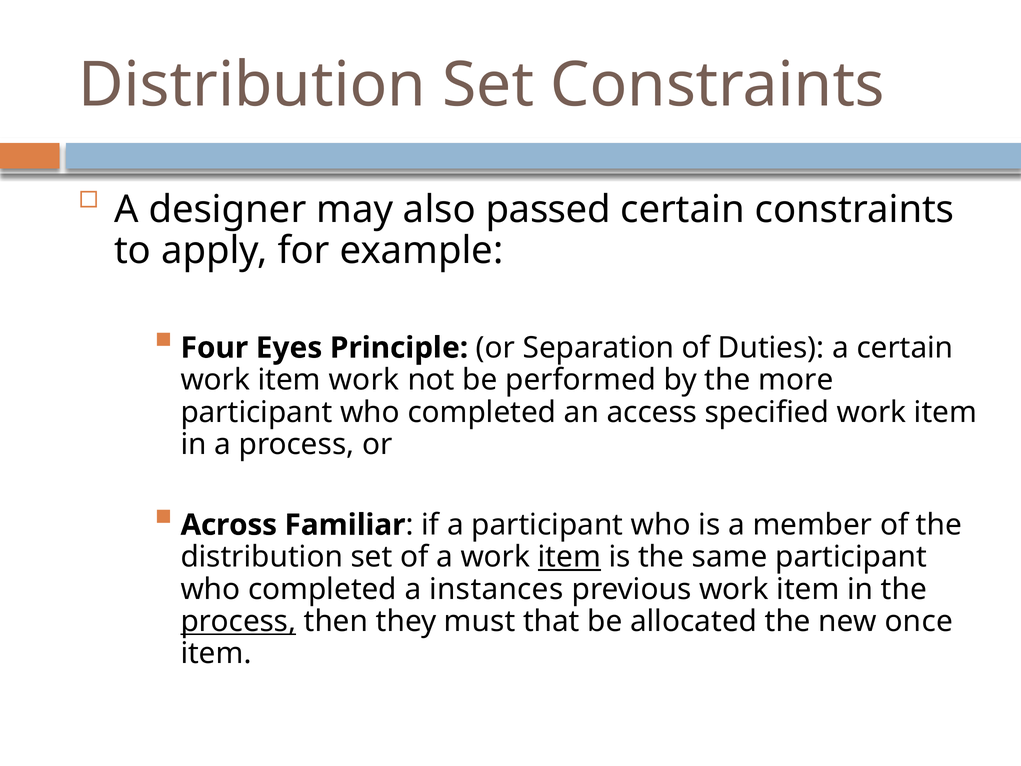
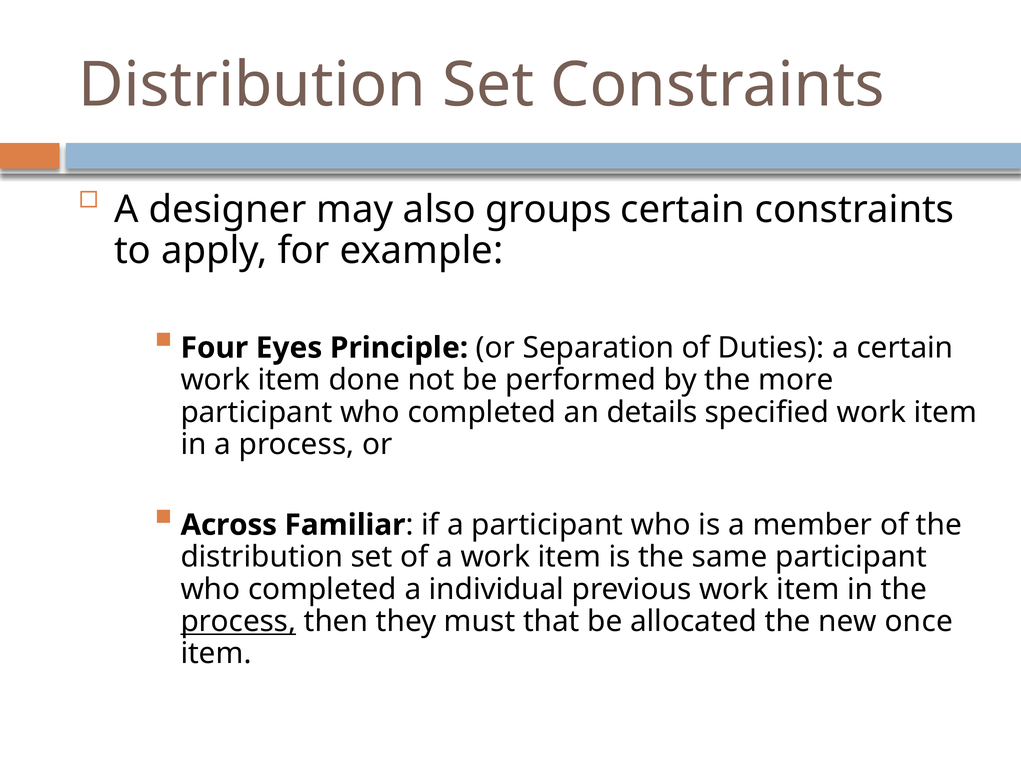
passed: passed -> groups (548, 209)
item work: work -> done (364, 380)
access: access -> details (652, 412)
item underline: present -> none (569, 557)
instances: instances -> individual (496, 589)
